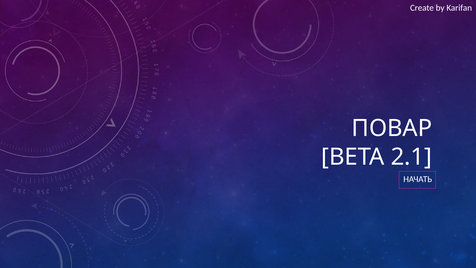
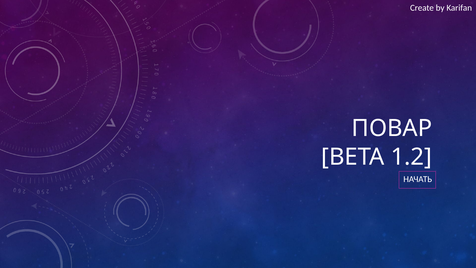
2.1: 2.1 -> 1.2 (411, 157)
